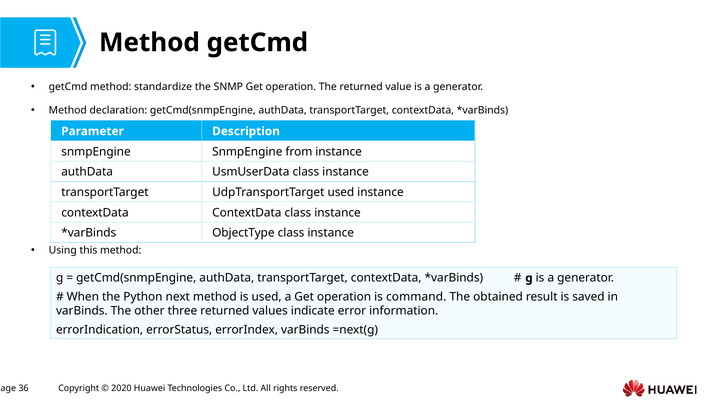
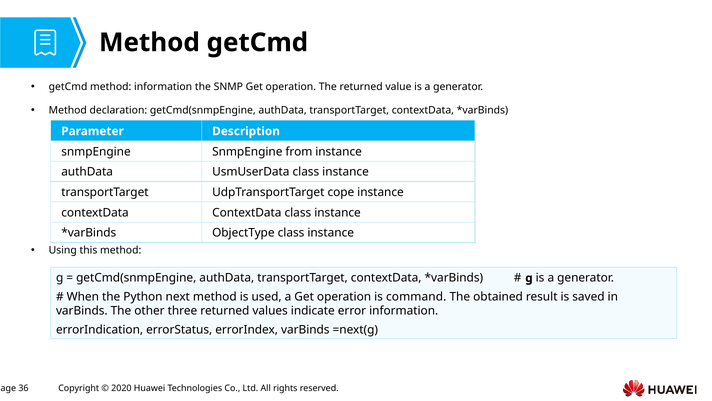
method standardize: standardize -> information (163, 87)
UdpTransportTarget used: used -> cope (341, 192)
